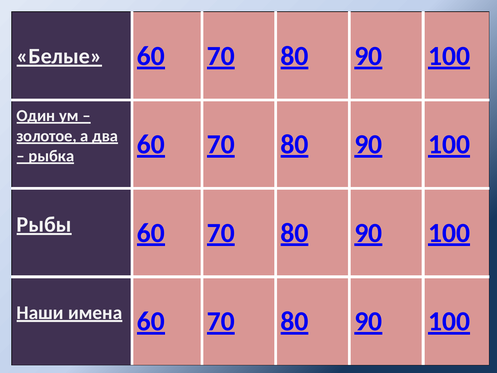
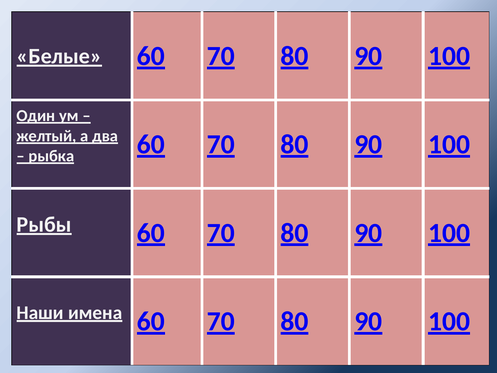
золотое: золотое -> желтый (47, 136)
